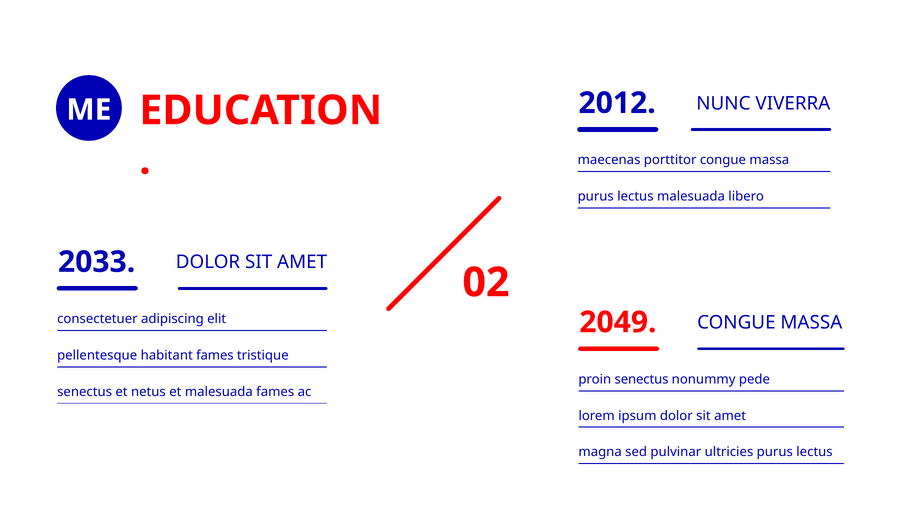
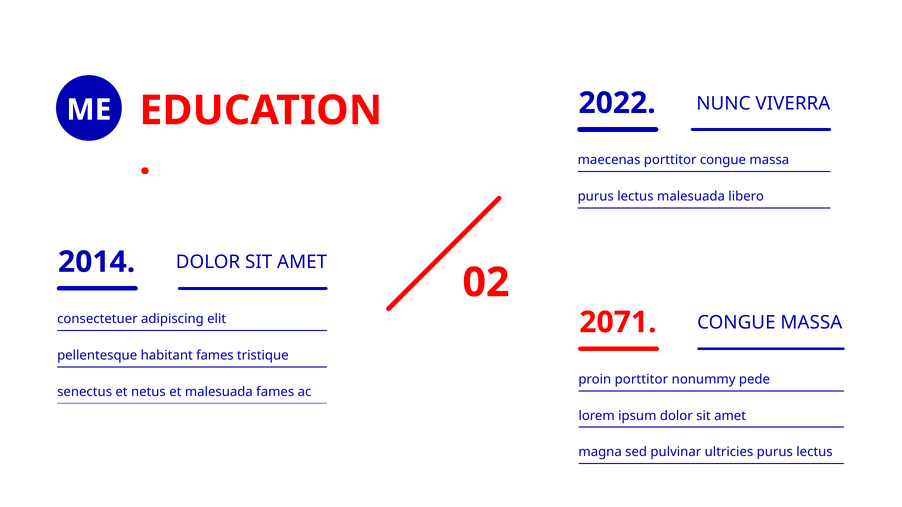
2012: 2012 -> 2022 (617, 103)
2033: 2033 -> 2014 (97, 262)
2049: 2049 -> 2071 (618, 322)
proin senectus: senectus -> porttitor (641, 380)
